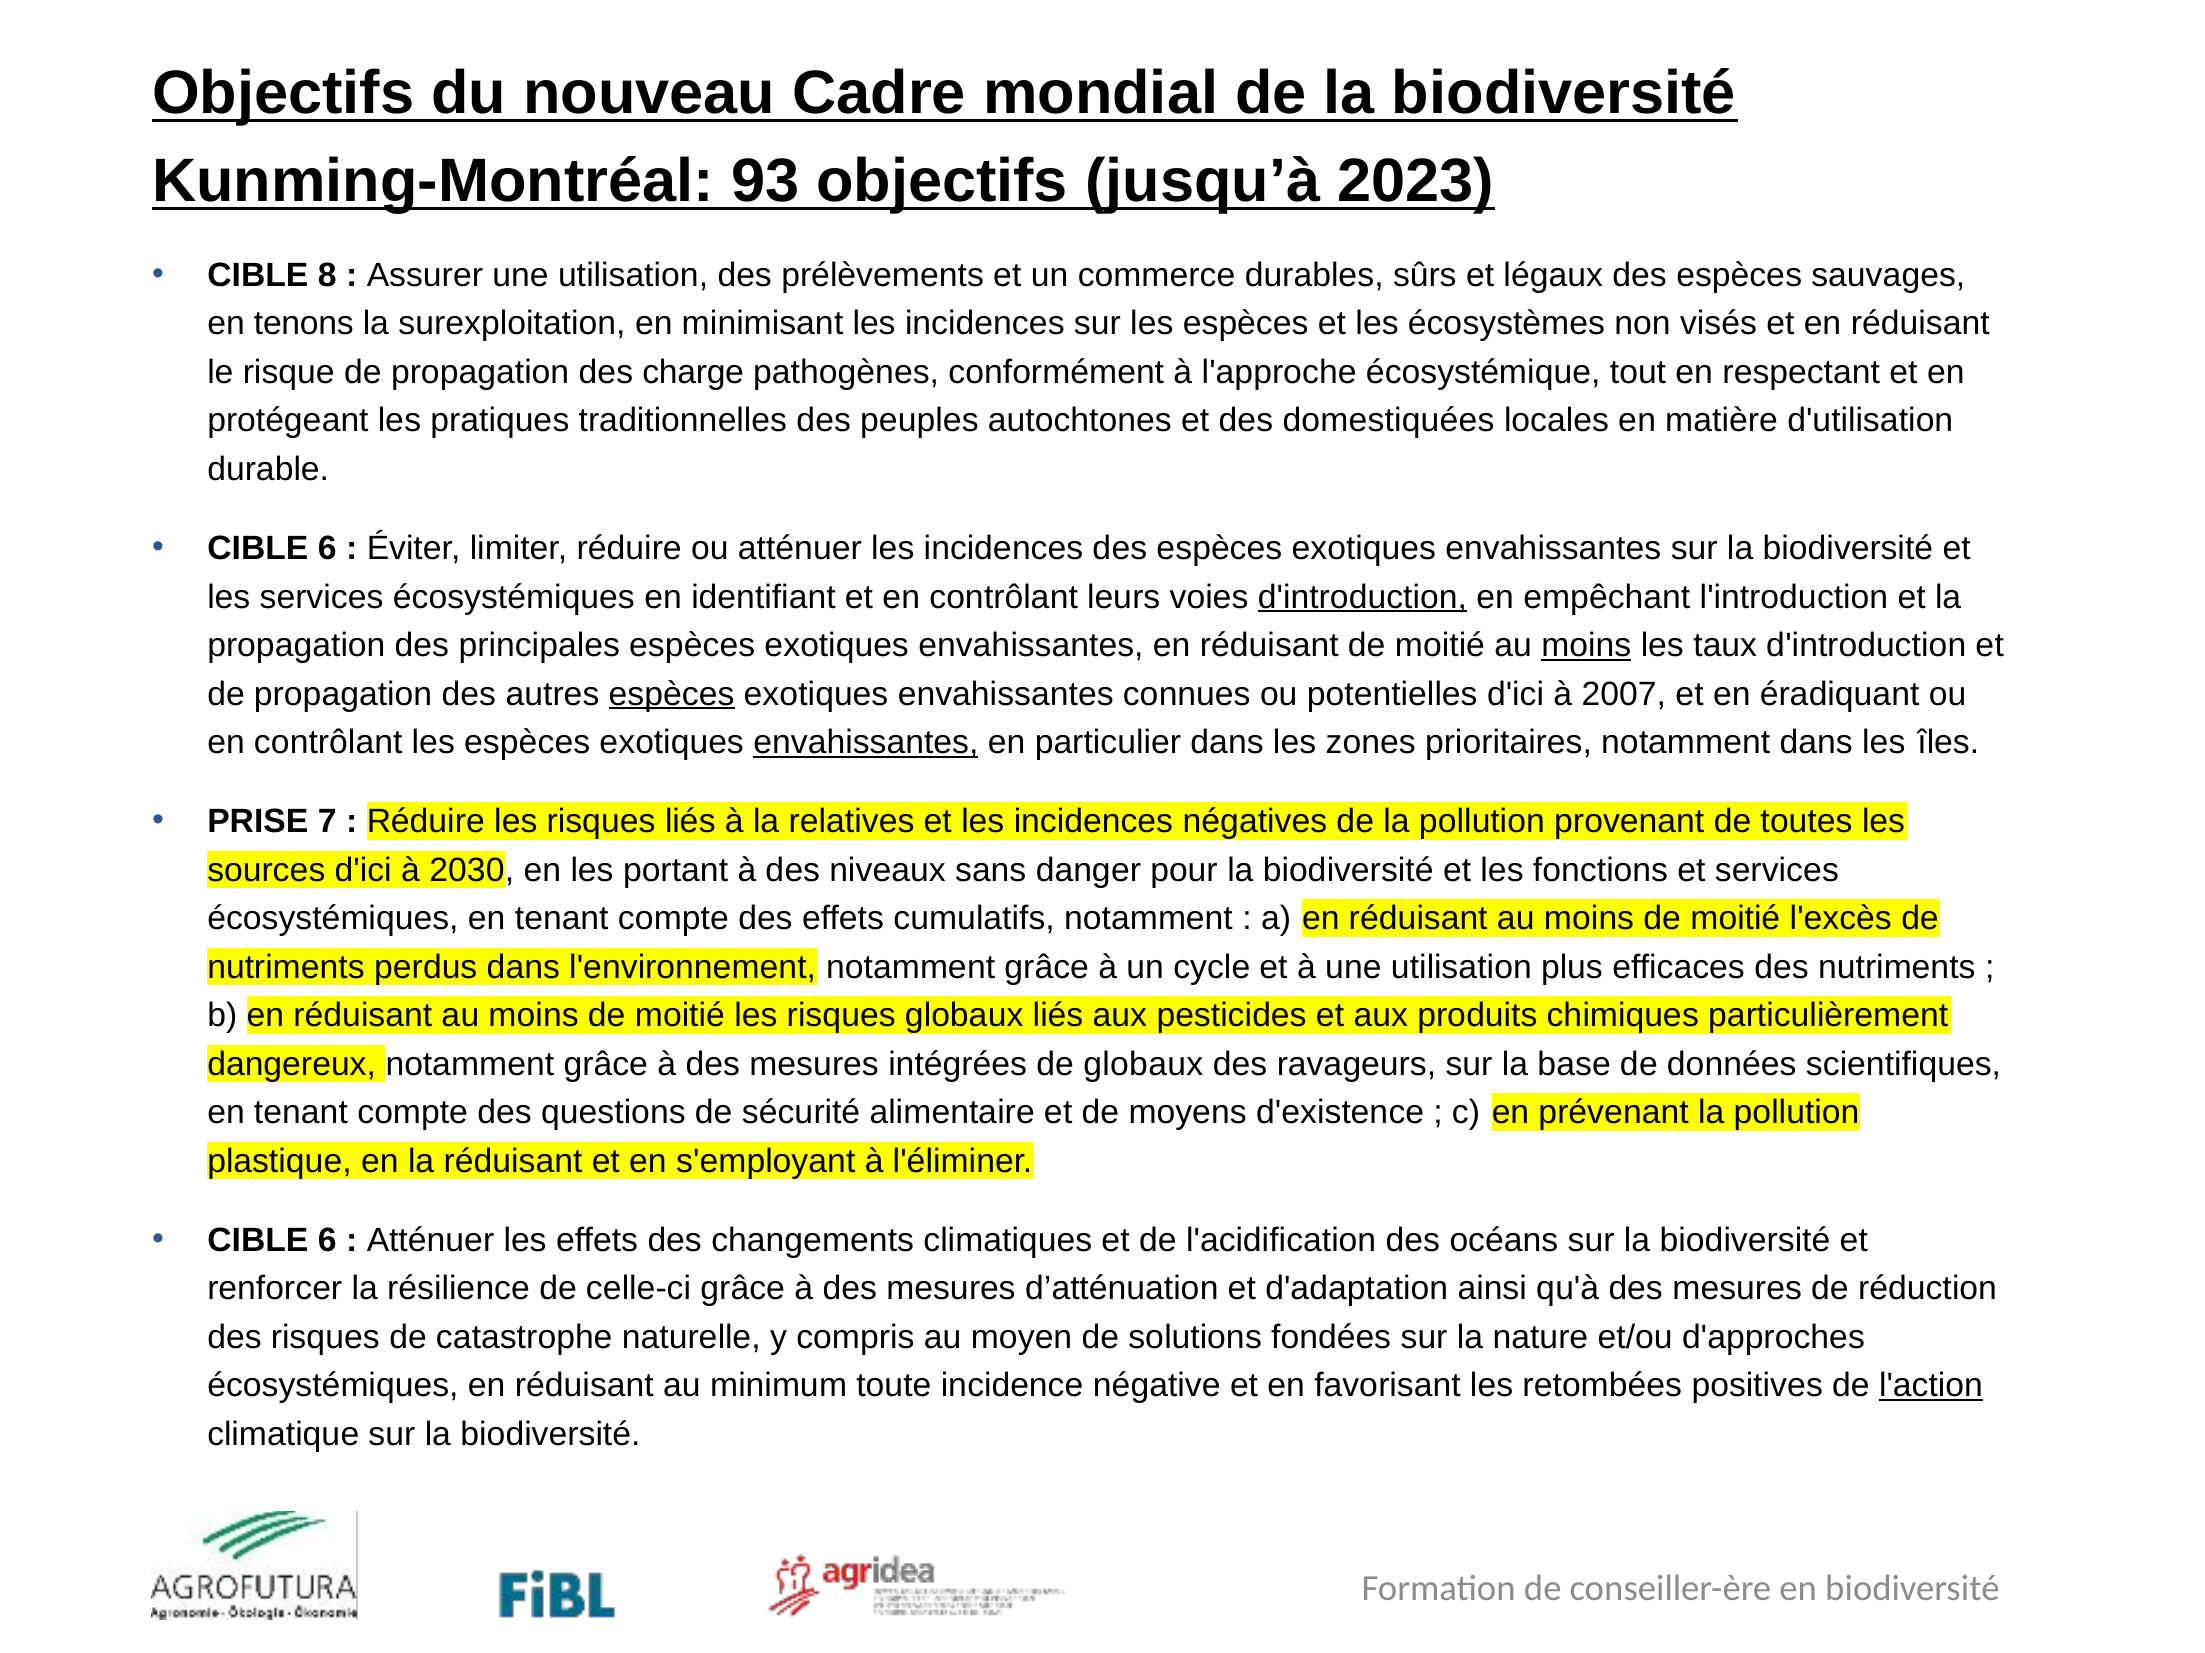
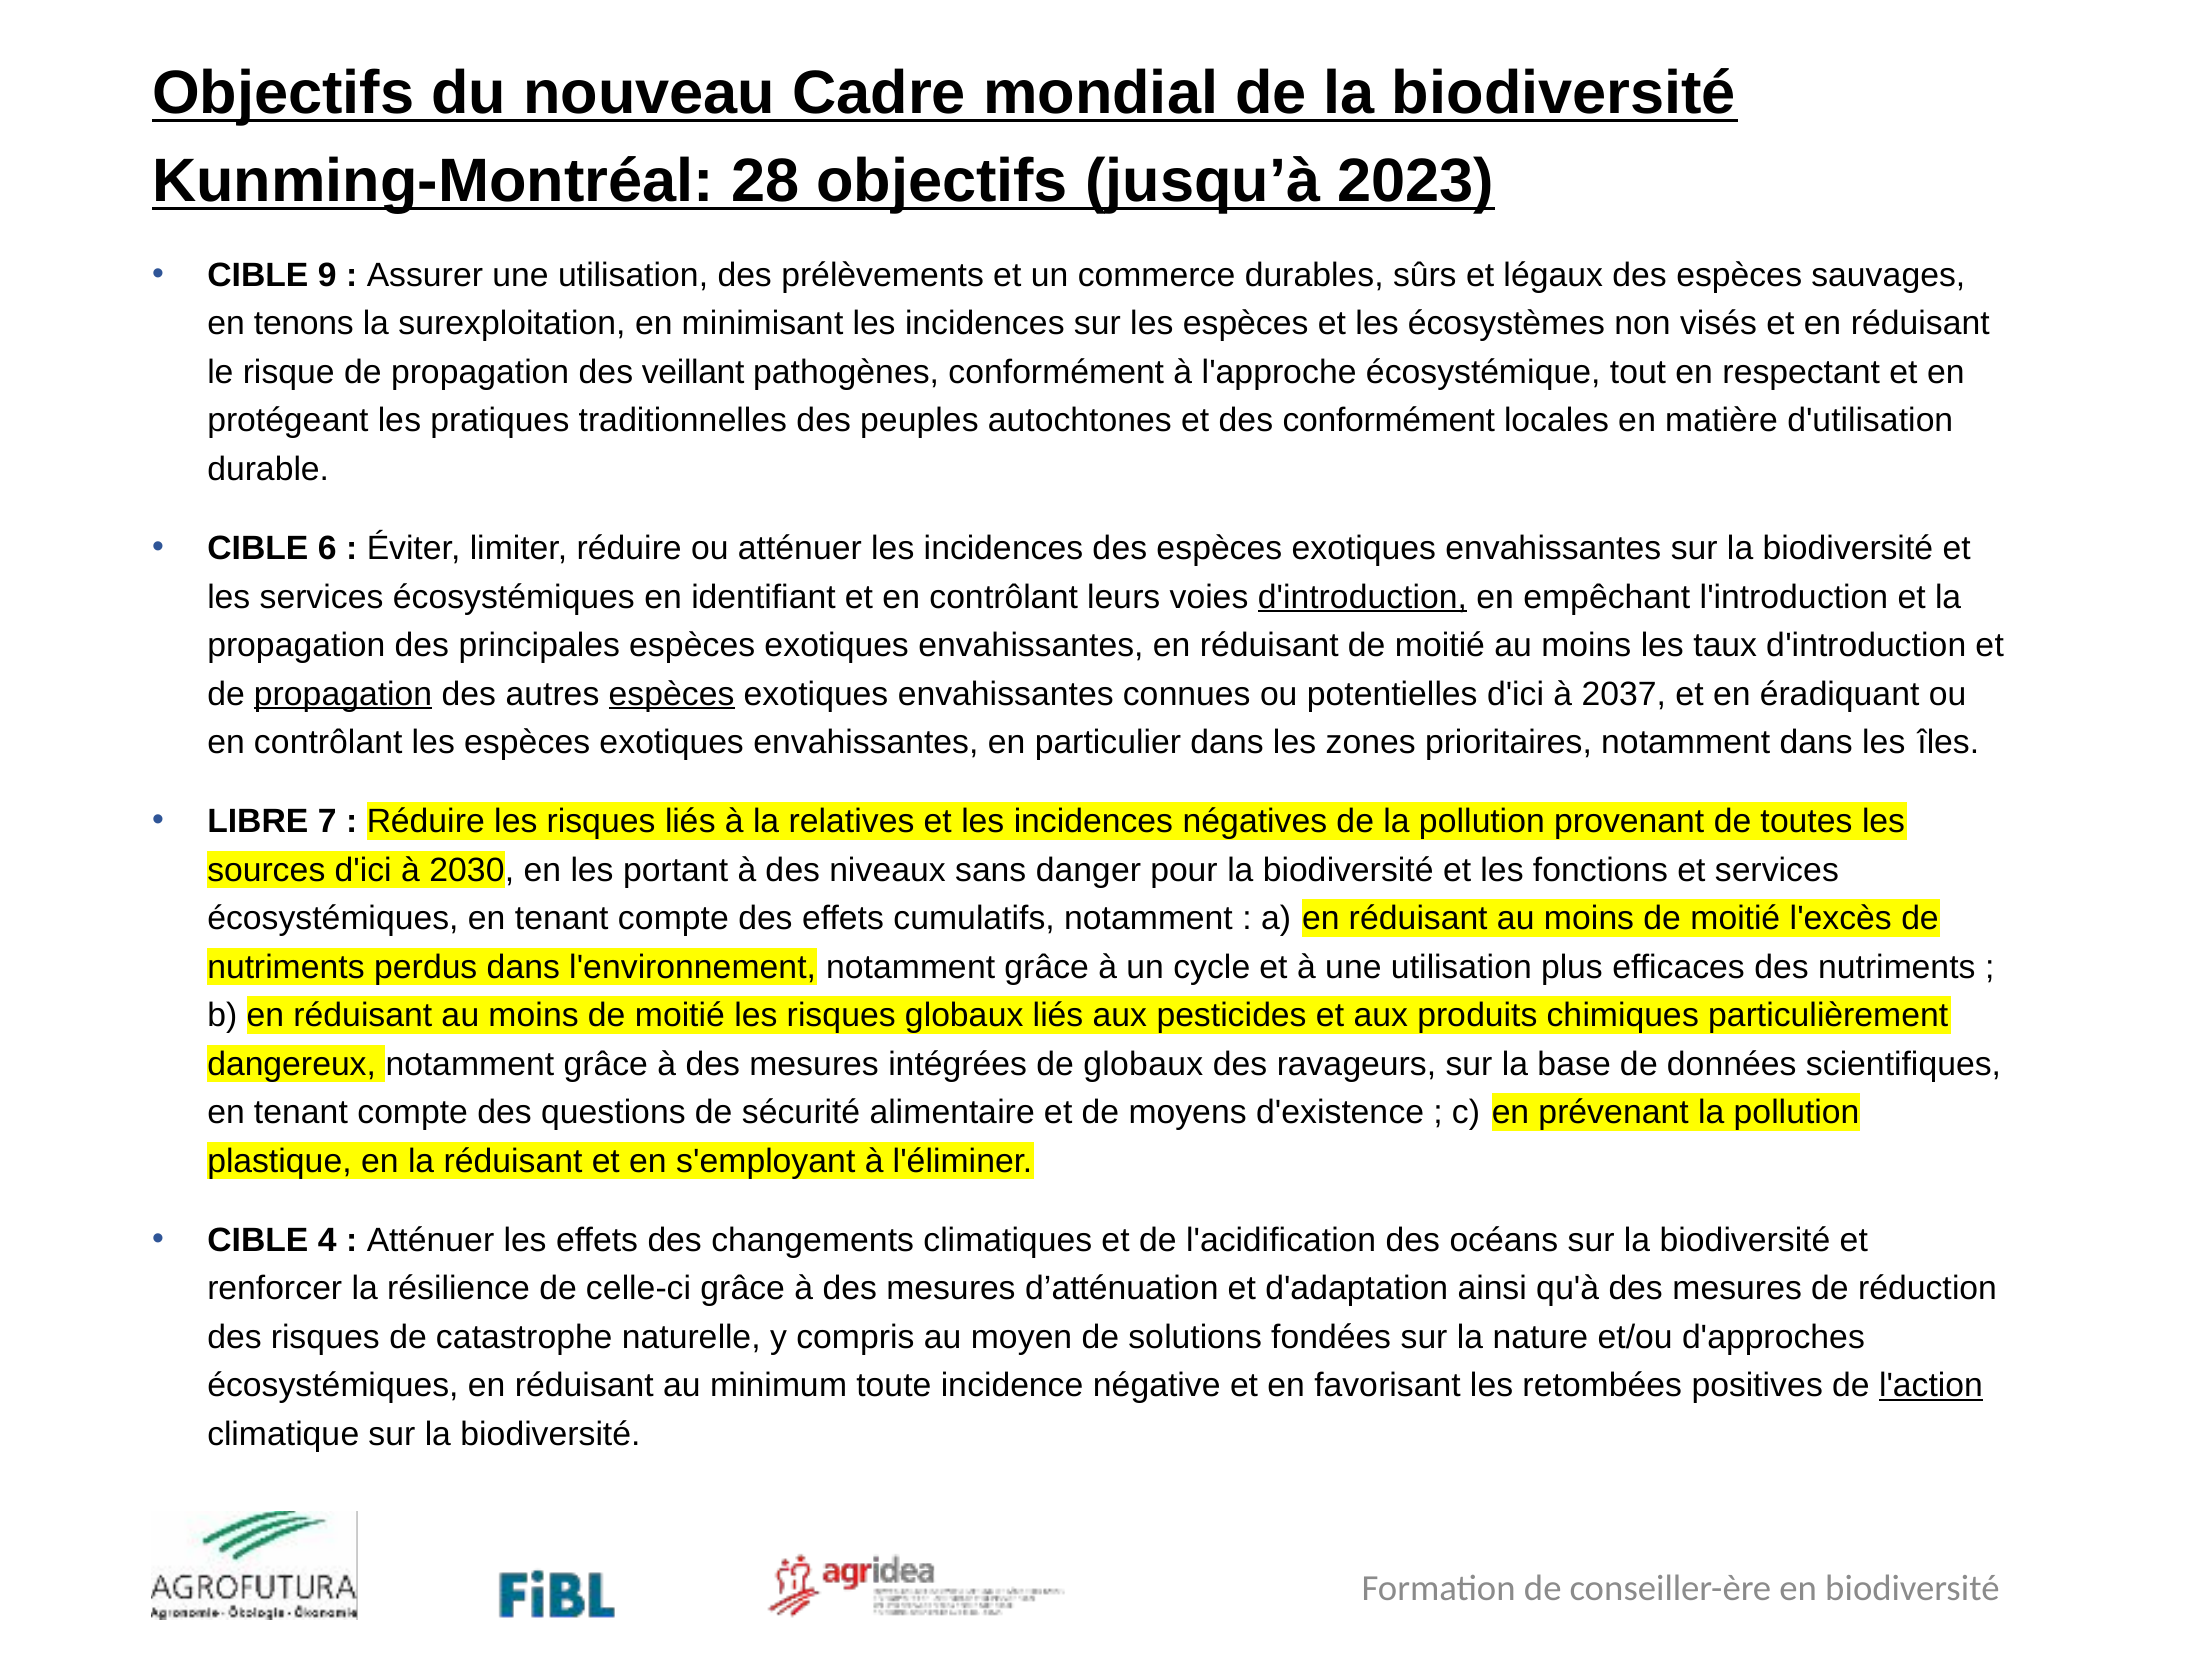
93: 93 -> 28 (765, 182)
8: 8 -> 9 (327, 275)
charge: charge -> veillant (693, 373)
des domestiquées: domestiquées -> conformément (1389, 421)
moins underline: present -> none (1586, 646)
propagation underline: none -> present (343, 694)
2007: 2007 -> 2037 (1624, 694)
envahissantes underline: present -> none (866, 743)
PRISE: PRISE -> LIBRE (258, 822)
6: 6 -> 4 (327, 1241)
